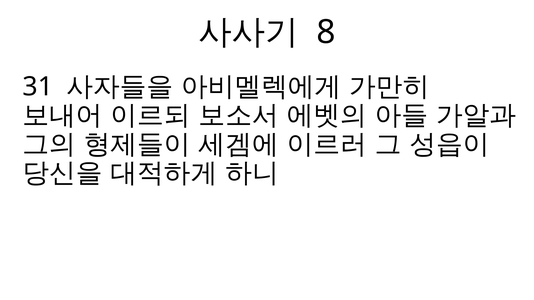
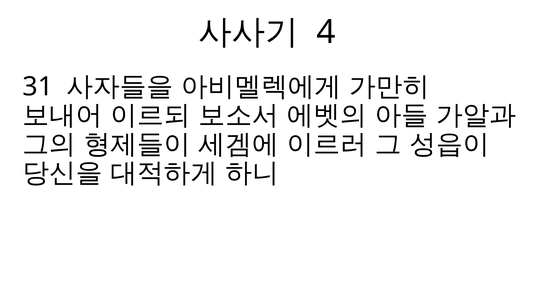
8: 8 -> 4 (326, 32)
